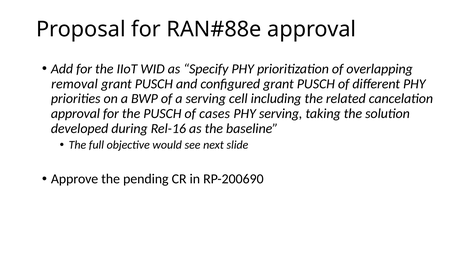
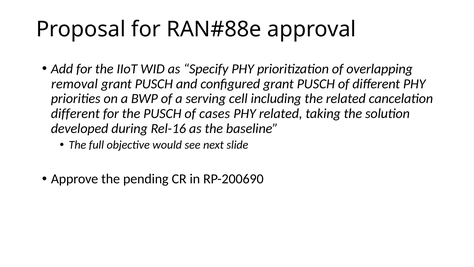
approval: approval -> different (75, 113)
PHY serving: serving -> related (281, 113)
